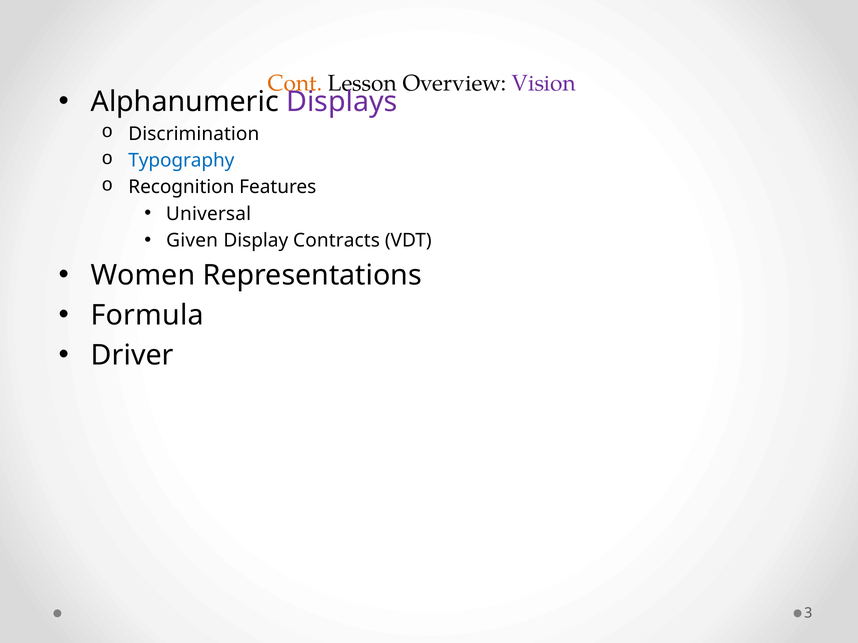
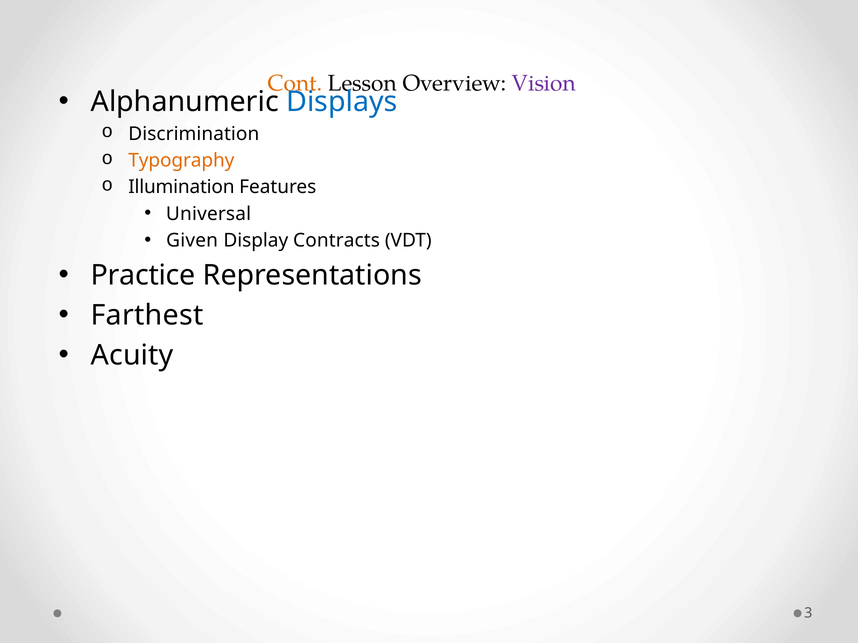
Displays colour: purple -> blue (342, 102)
Typography colour: blue -> orange (181, 161)
Recognition: Recognition -> Illumination (181, 187)
Women: Women -> Practice (143, 276)
Formula: Formula -> Farthest (147, 316)
Driver: Driver -> Acuity (132, 356)
